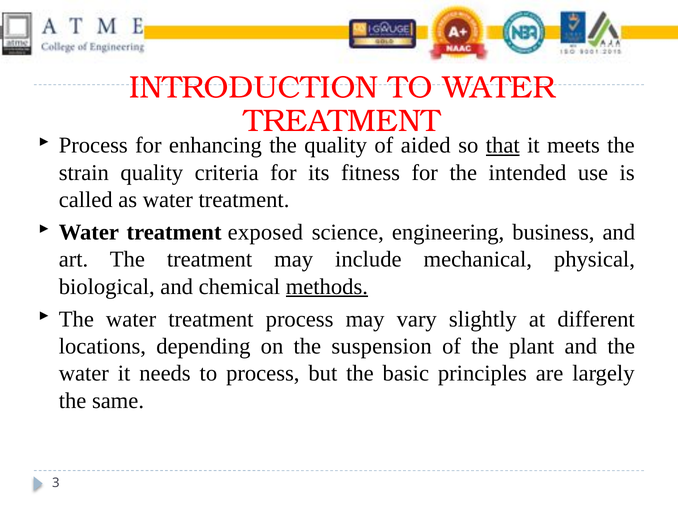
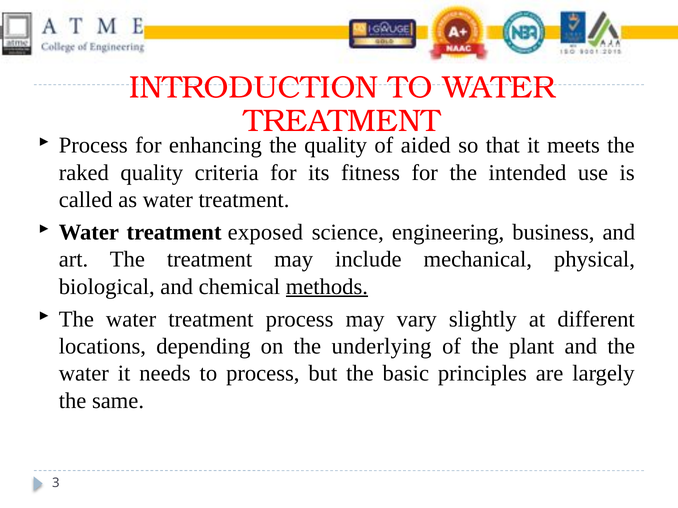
that underline: present -> none (503, 146)
strain: strain -> raked (84, 173)
suspension: suspension -> underlying (382, 347)
